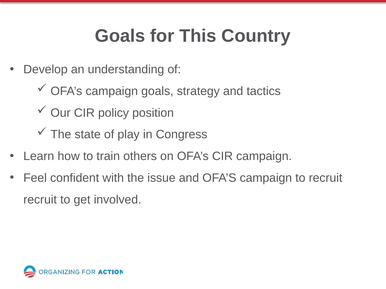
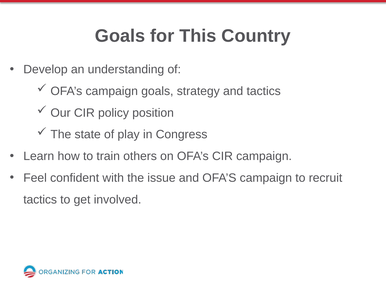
recruit: recruit -> tactics (40, 200)
